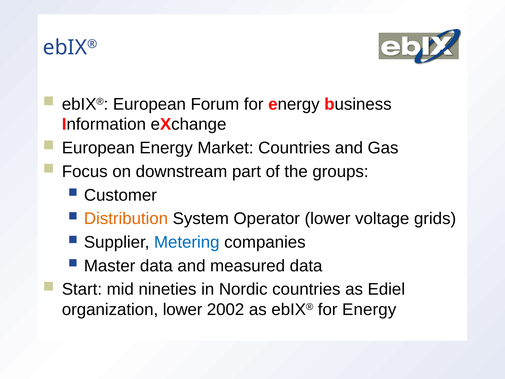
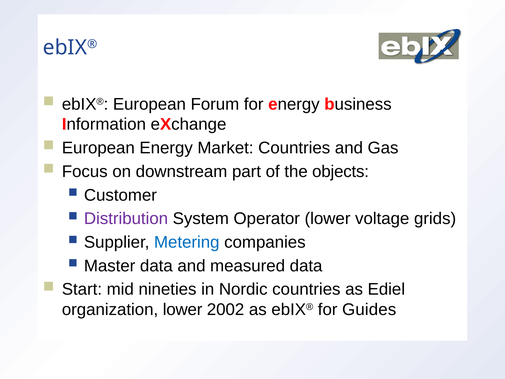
groups: groups -> objects (341, 171)
Distribution colour: orange -> purple (126, 219)
ebIX® for Energy: Energy -> Guides (369, 309)
